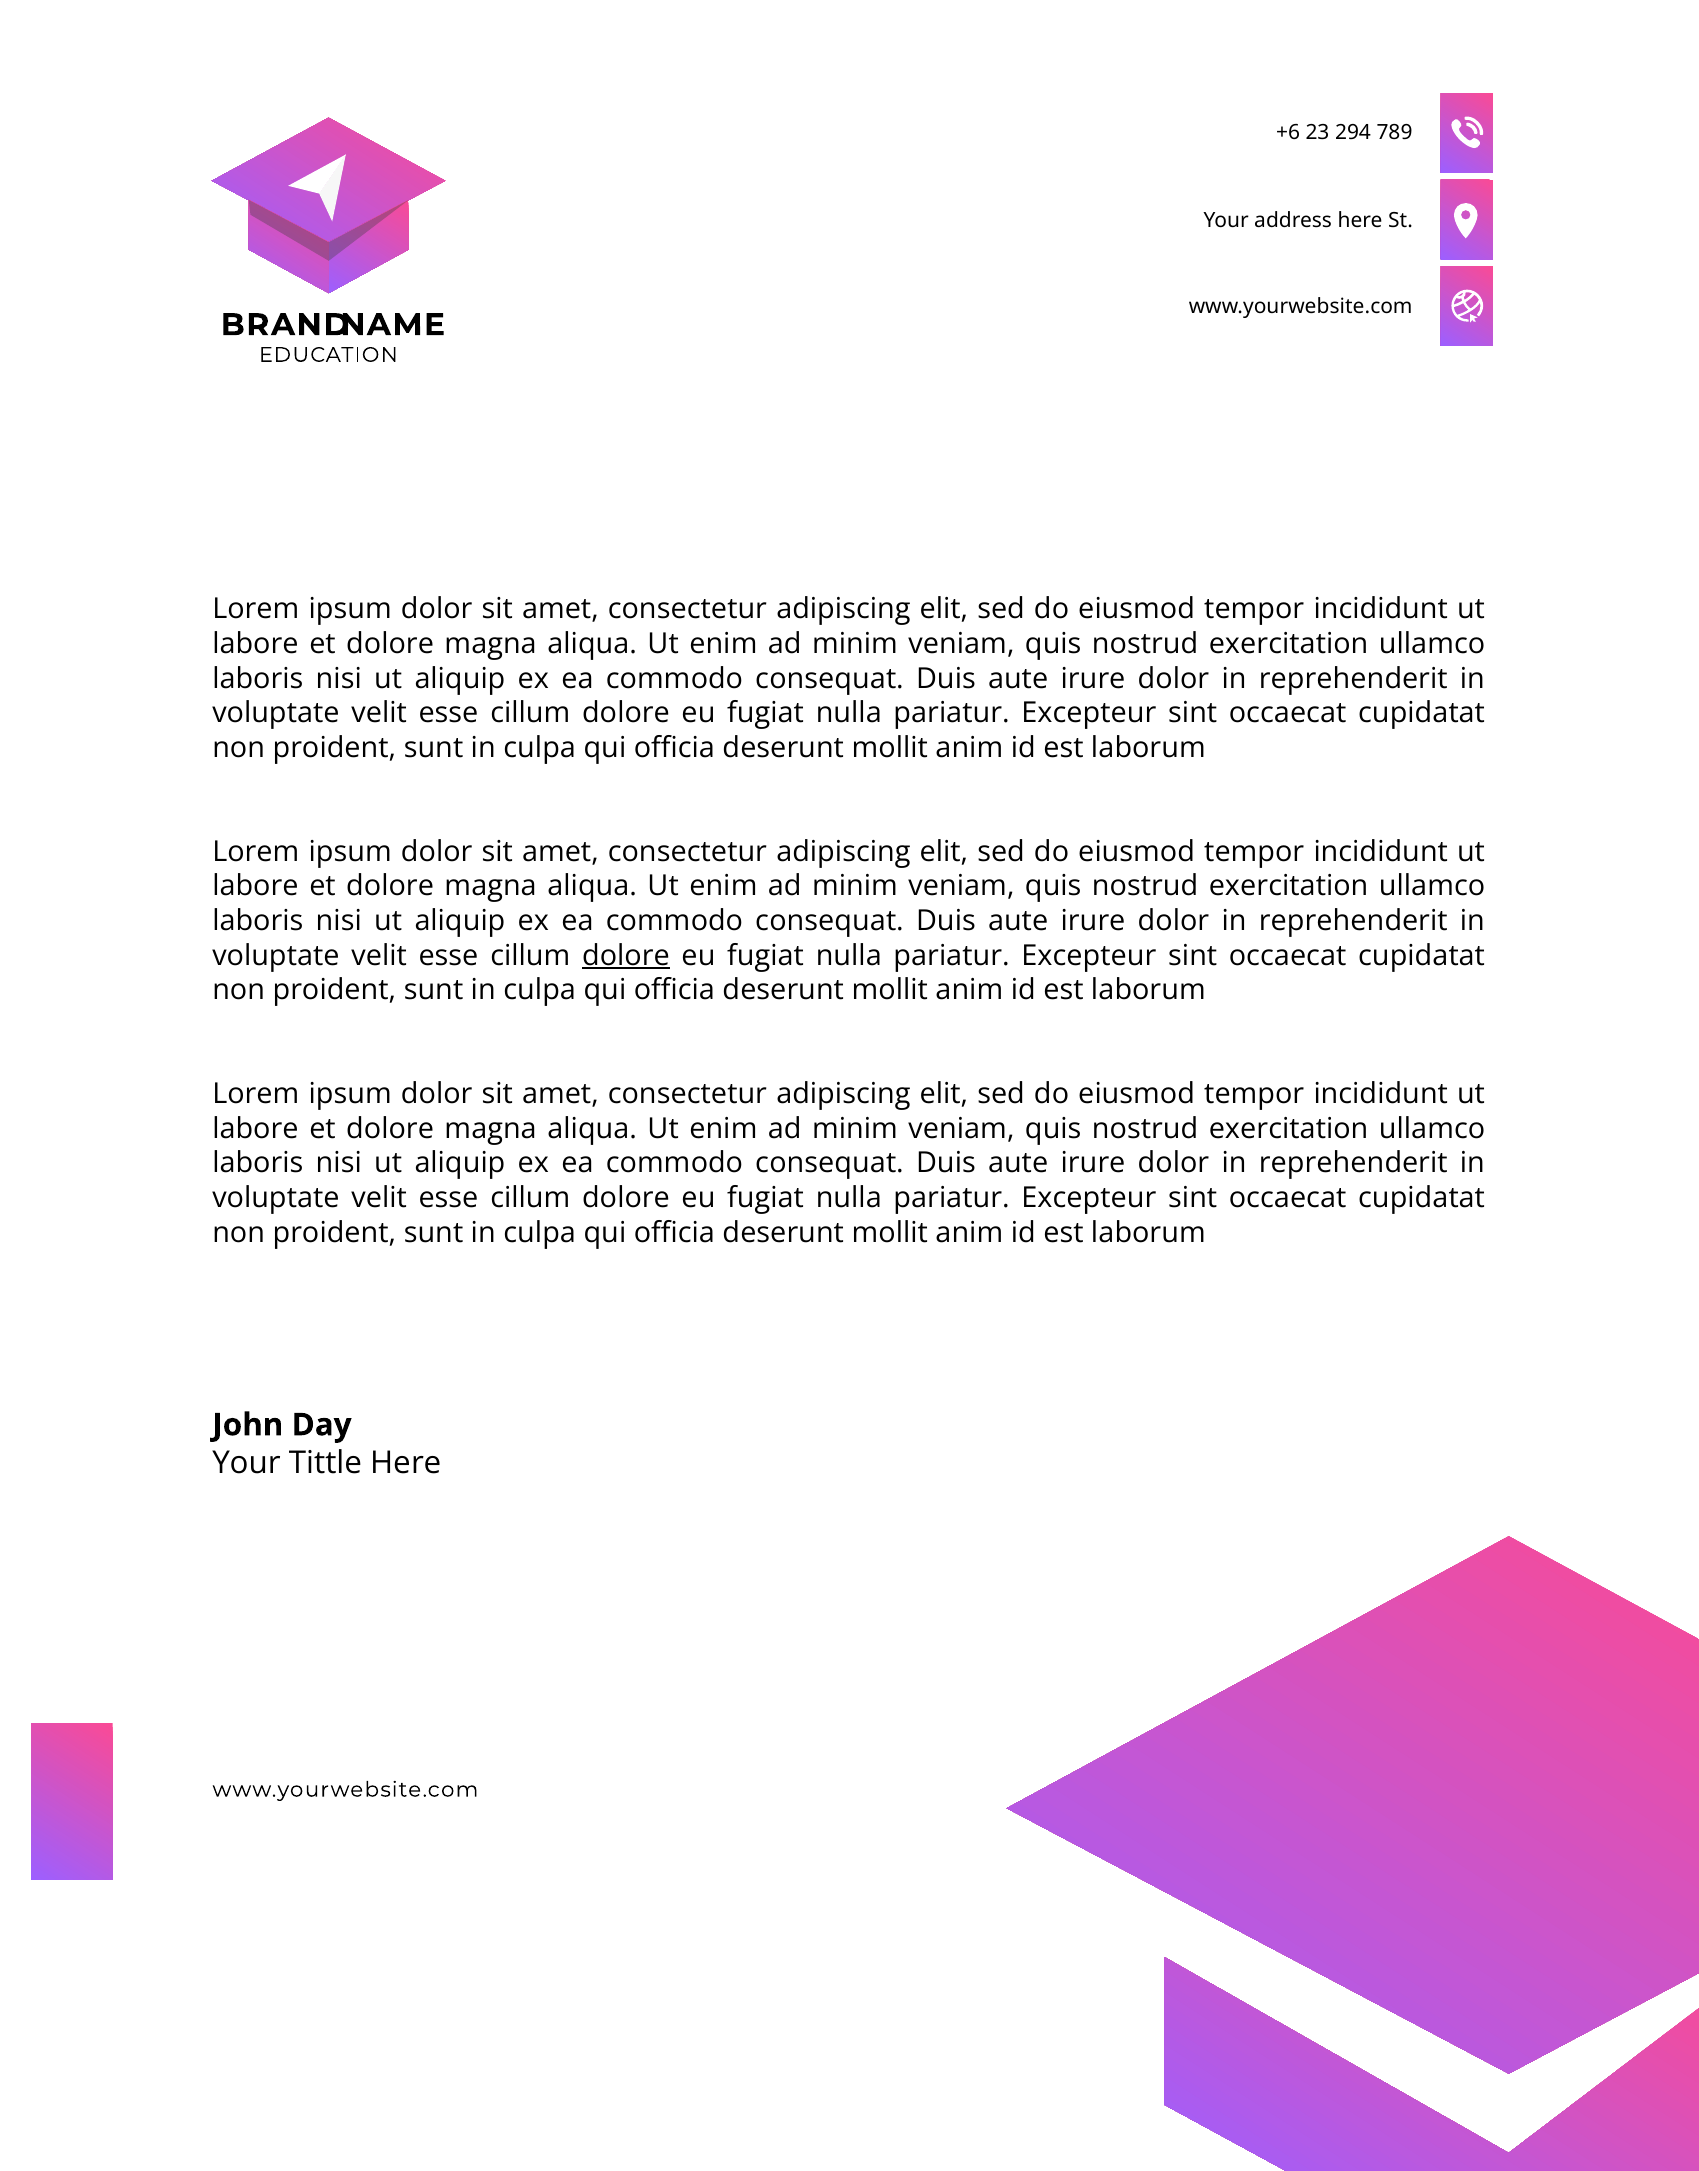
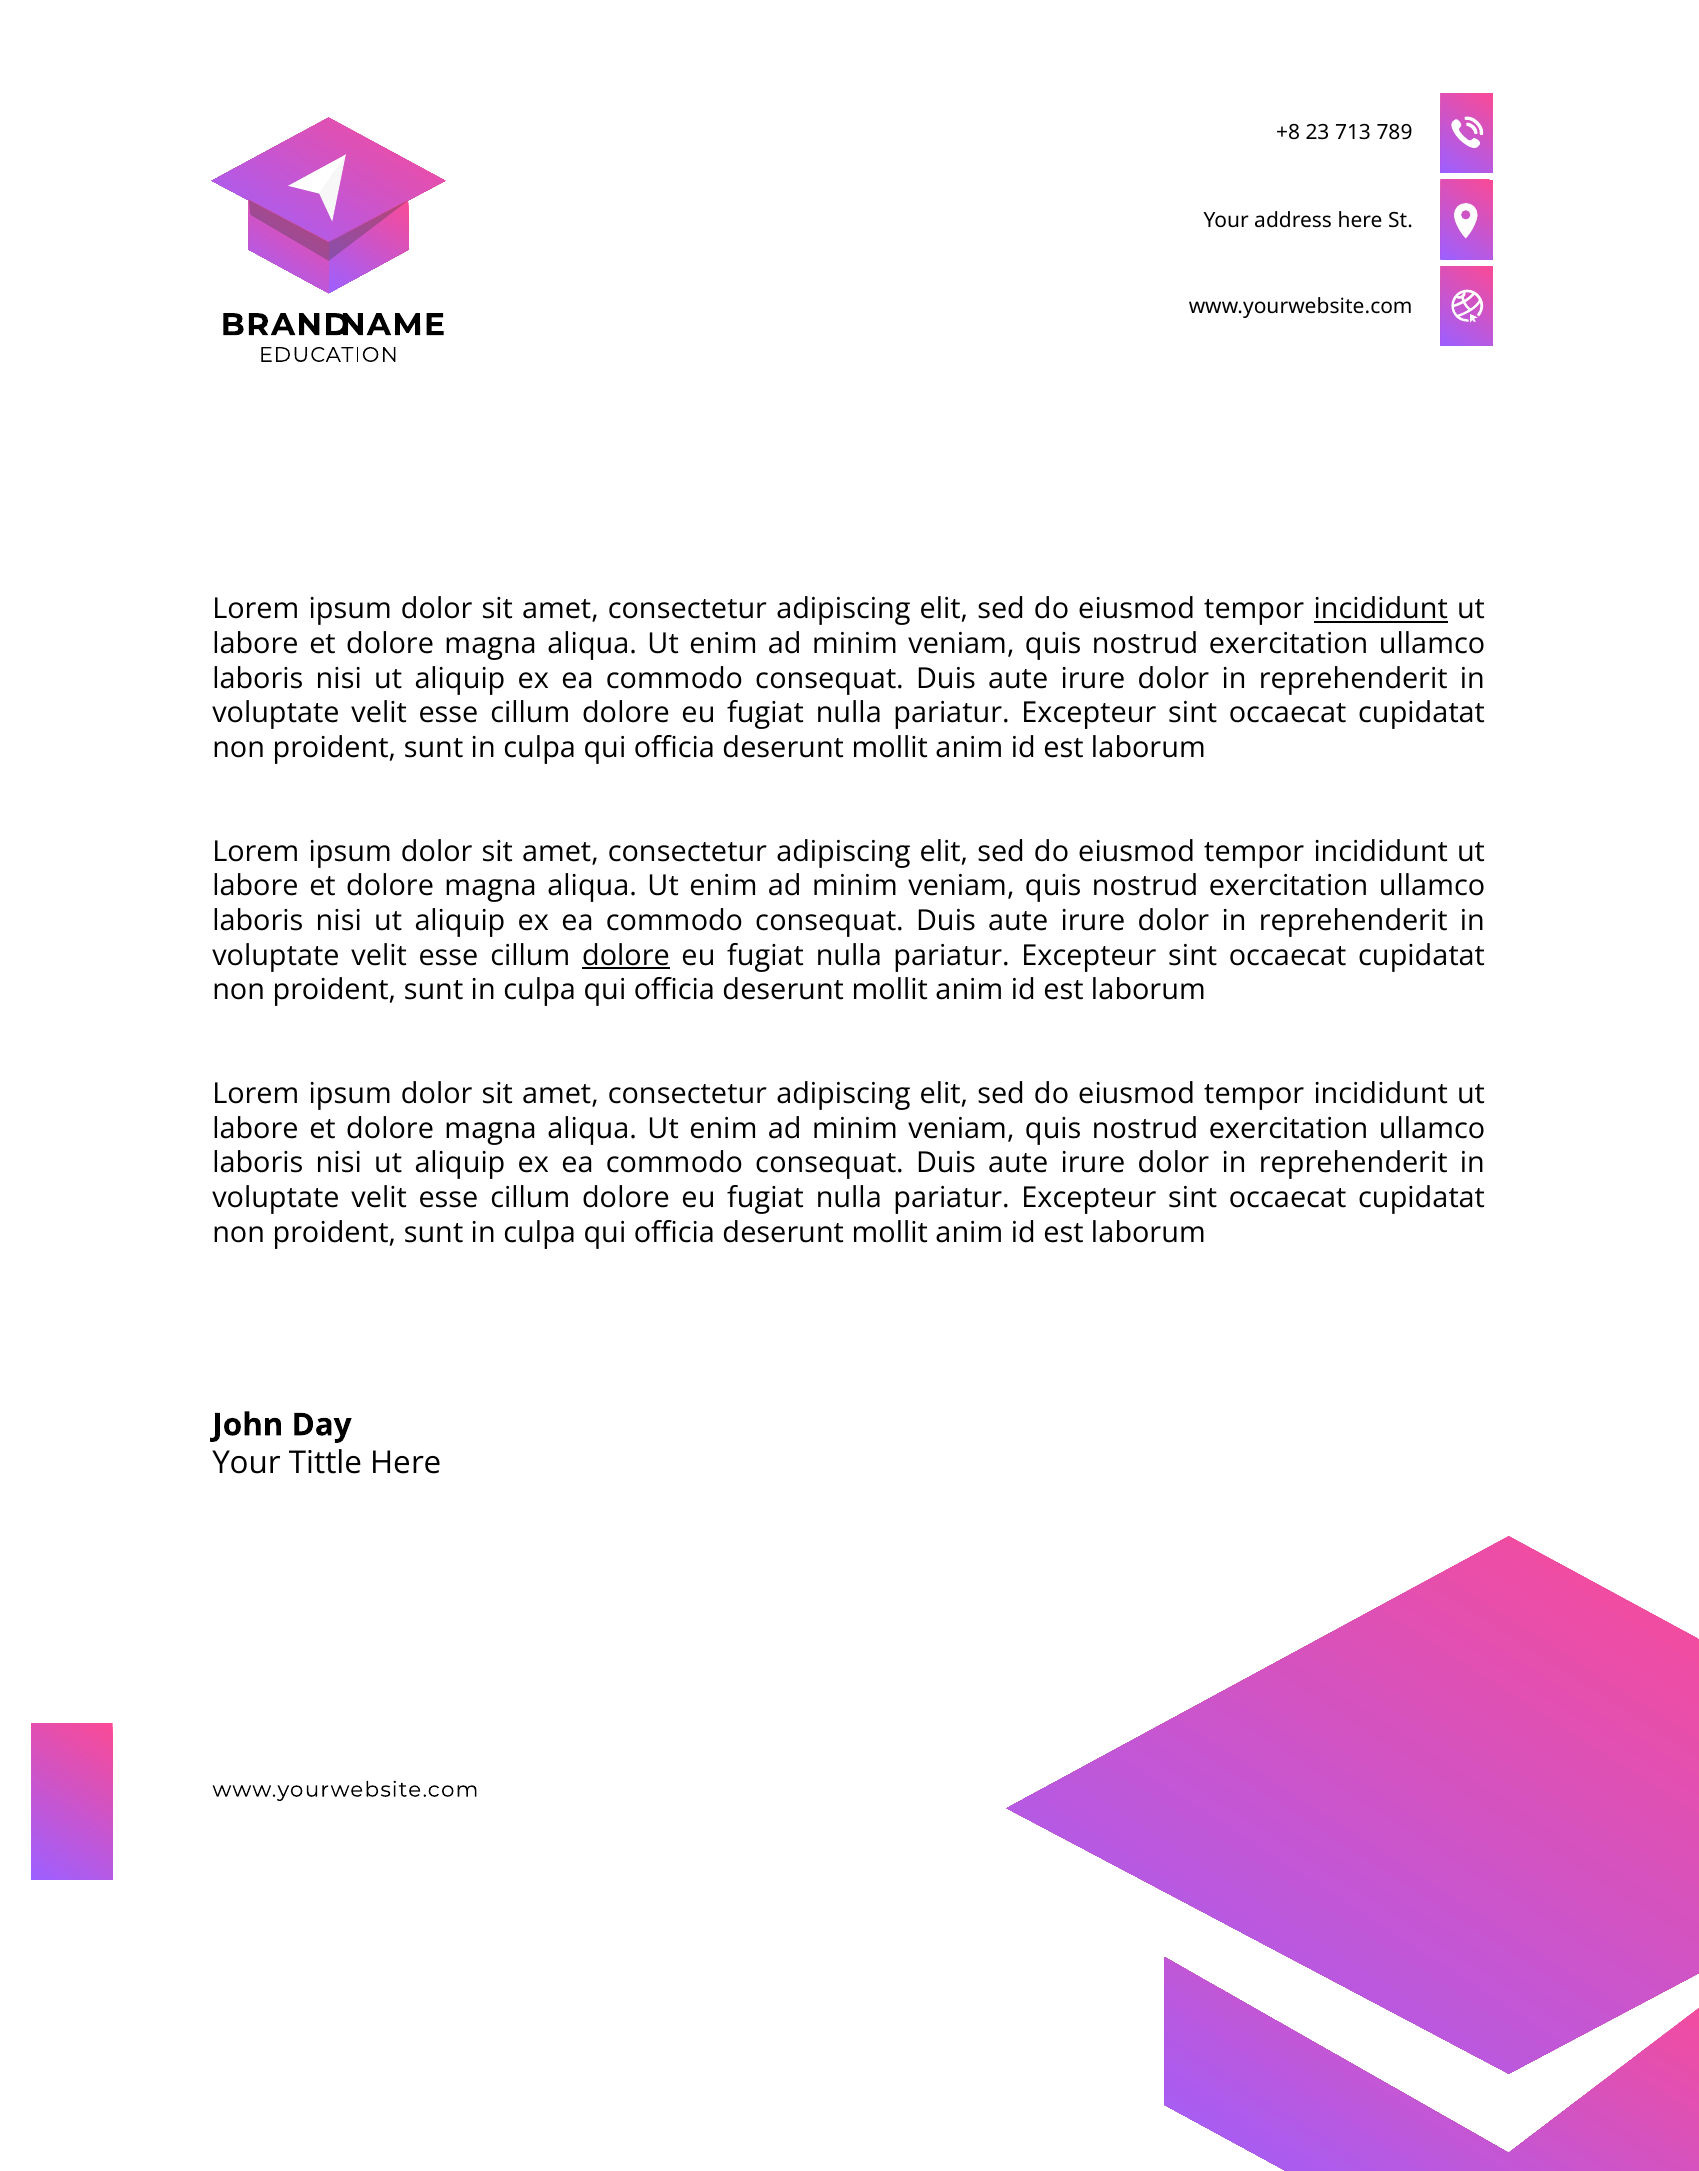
+6: +6 -> +8 (1288, 133)
294: 294 -> 713 (1353, 133)
incididunt underline: none -> present (1381, 609)
